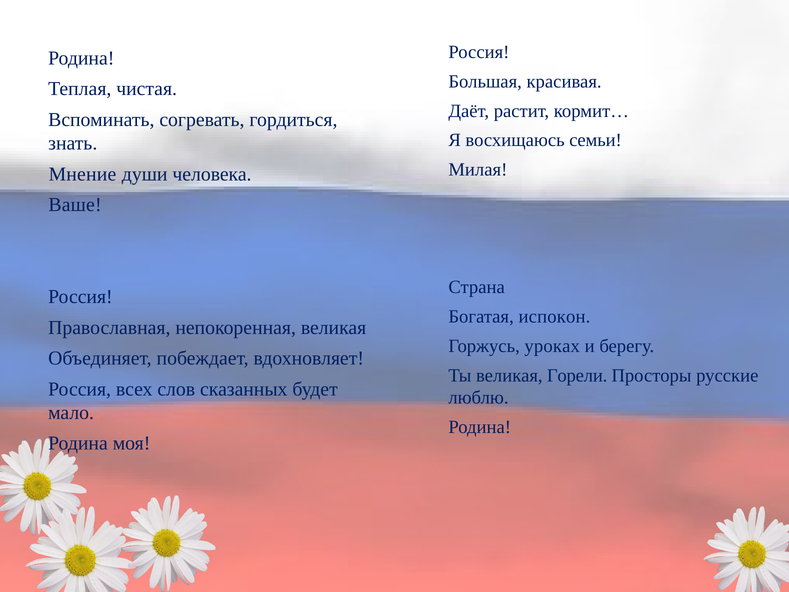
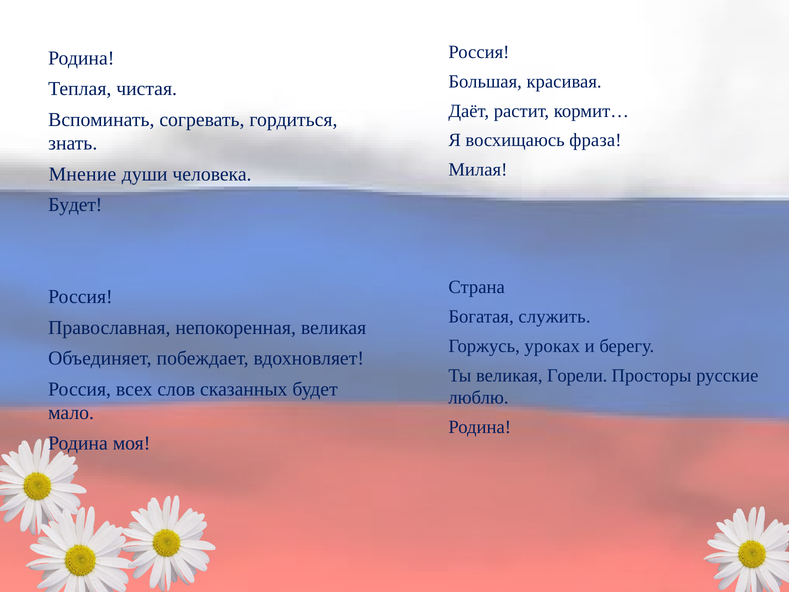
семьи: семьи -> фраза (595, 140)
Ваше: Ваше -> Будет (75, 205)
испокон: испокон -> служить (555, 317)
